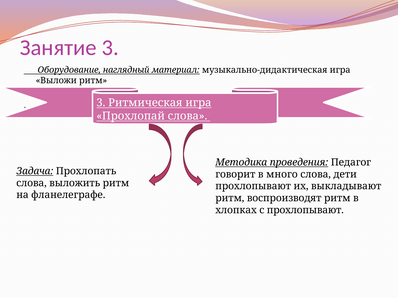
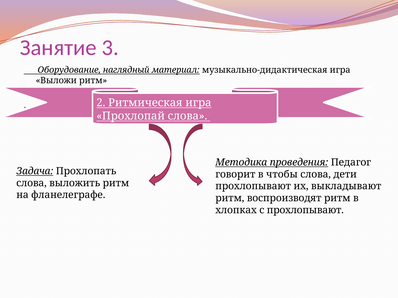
3: 3 -> 2 (101, 103)
много: много -> чтобы (282, 175)
